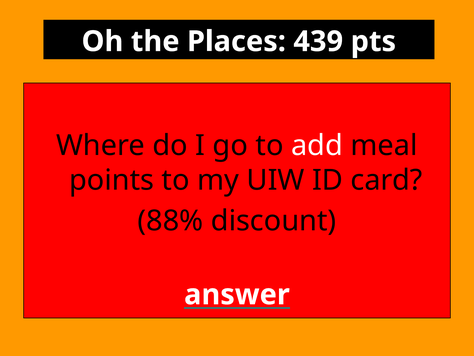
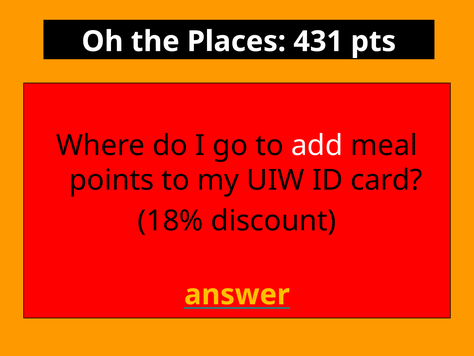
439: 439 -> 431 (318, 41)
88%: 88% -> 18% (170, 221)
answer colour: white -> yellow (237, 294)
